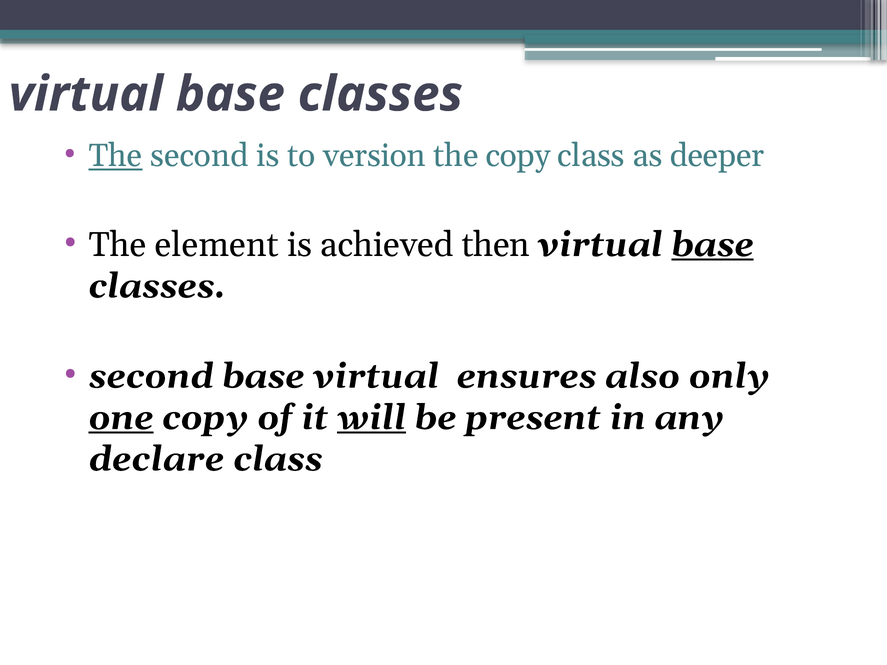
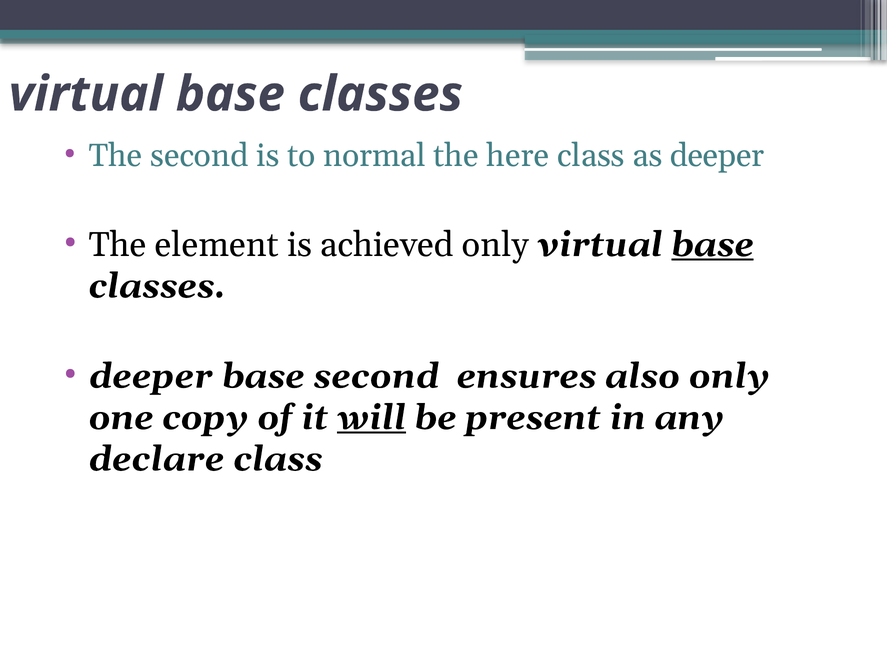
The underline: present -> none (116, 156)
version: version -> normal (375, 156)
the copy: copy -> here (518, 156)
achieved then: then -> only (495, 245)
second: second -> deeper (151, 376)
base virtual: virtual -> second (376, 376)
one underline: present -> none (121, 418)
